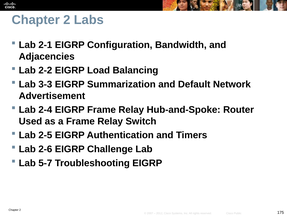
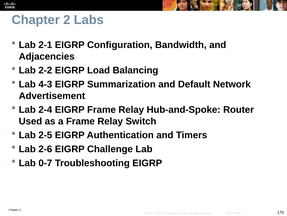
3-3: 3-3 -> 4-3 (45, 84)
5-7: 5-7 -> 0-7 (45, 163)
